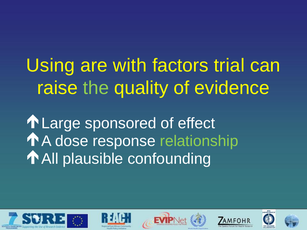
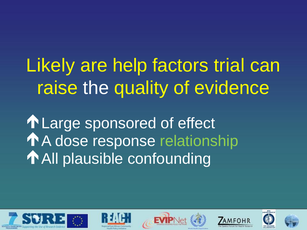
Using: Using -> Likely (51, 66)
with: with -> help (130, 66)
the colour: light green -> white (96, 88)
